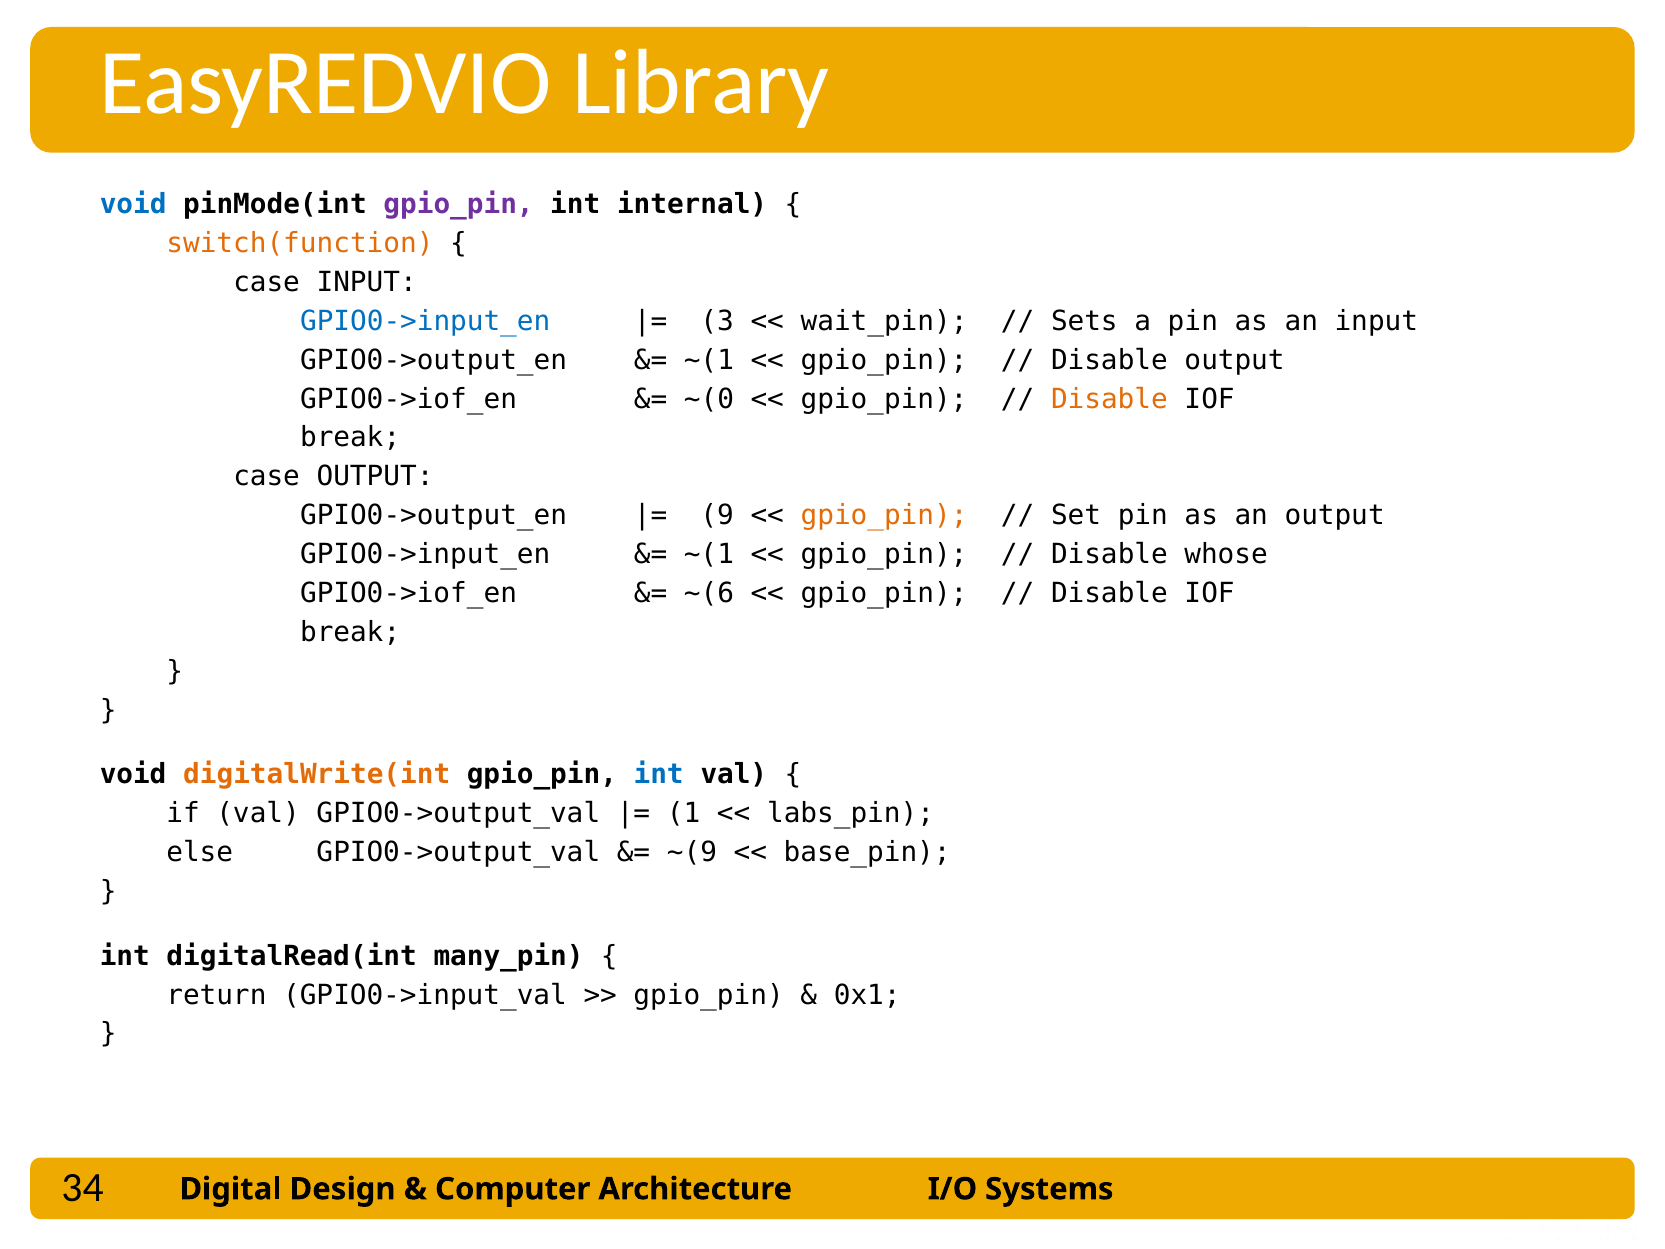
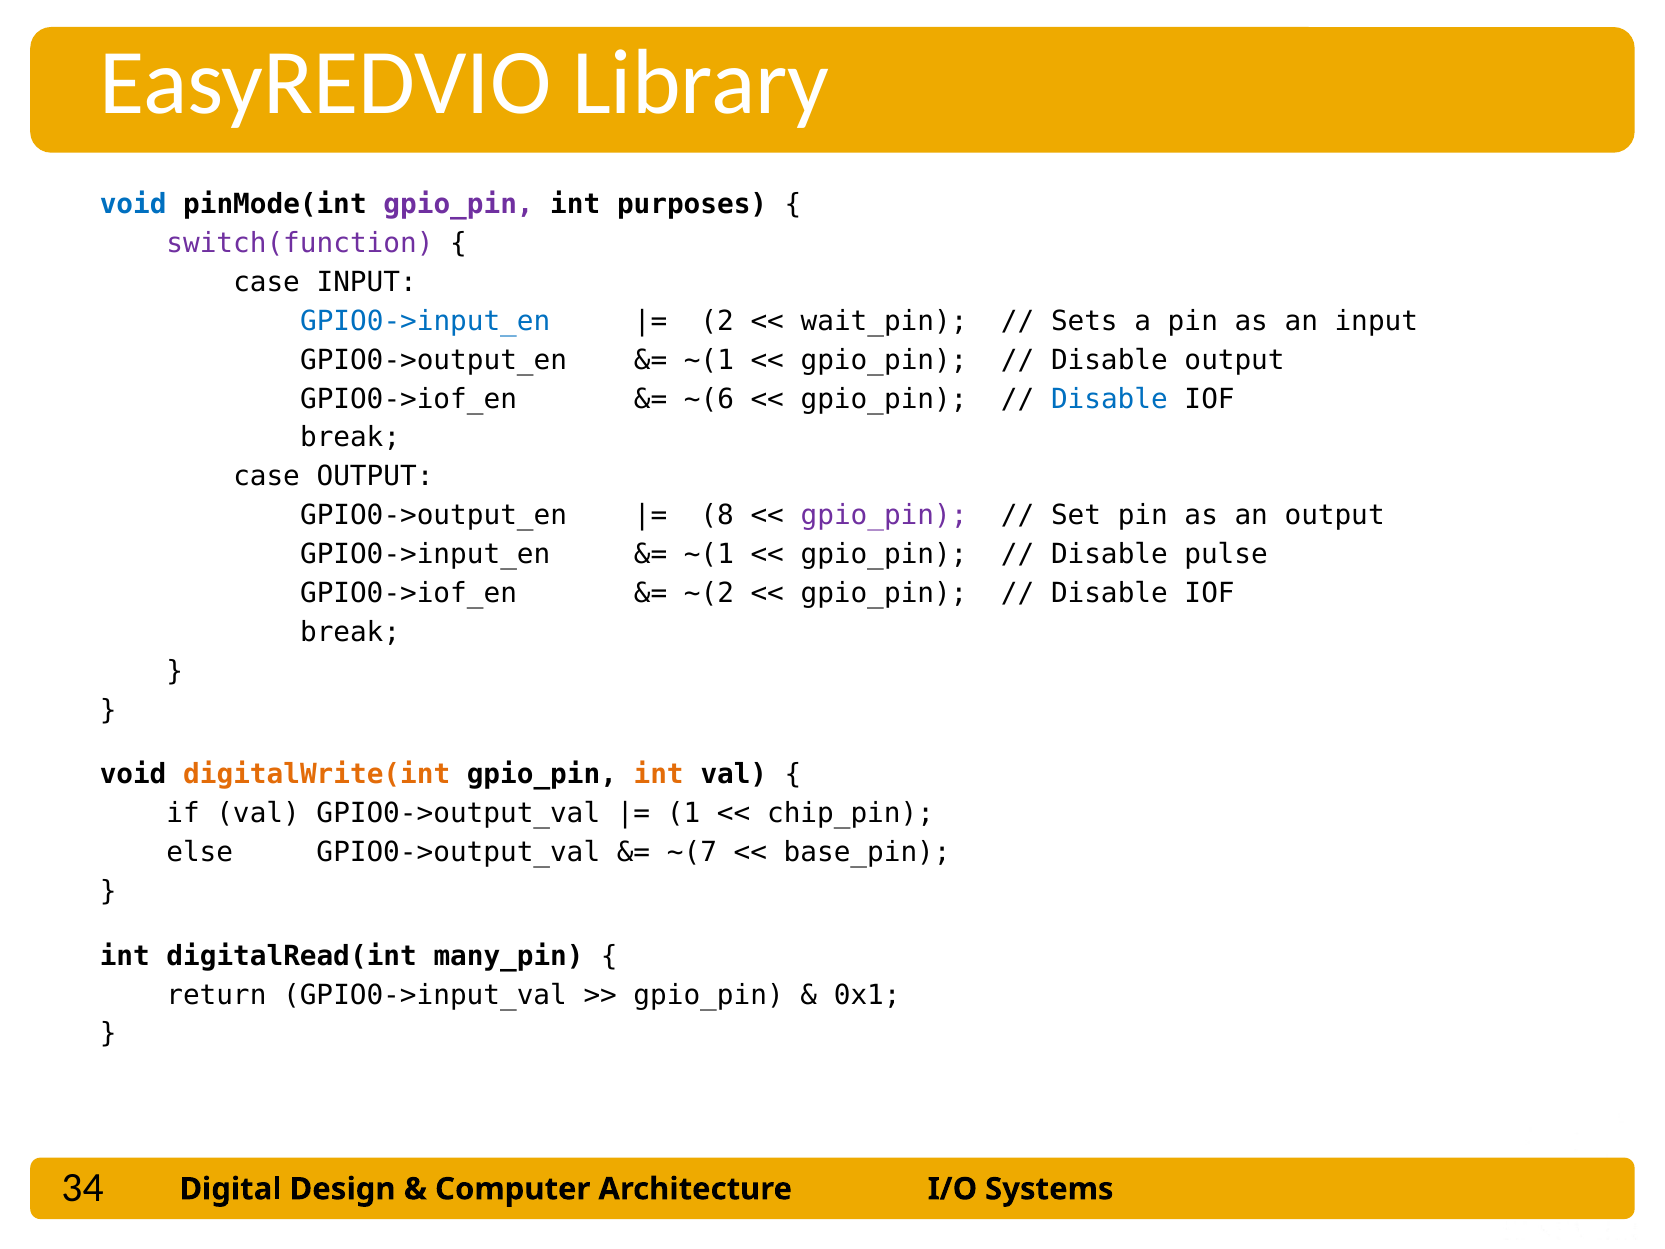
internal: internal -> purposes (692, 204)
switch(function colour: orange -> purple (300, 243)
3: 3 -> 2 (717, 321)
~(0: ~(0 -> ~(6 (709, 399)
Disable colour: orange -> blue (1109, 399)
9: 9 -> 8 (717, 515)
gpio_pin colour: orange -> purple (884, 515)
whose: whose -> pulse (1226, 554)
~(6: ~(6 -> ~(2 (709, 593)
int colour: blue -> orange (659, 775)
labs_pin: labs_pin -> chip_pin (851, 813)
~(9: ~(9 -> ~(7 (692, 852)
